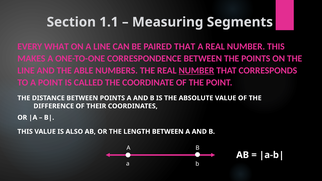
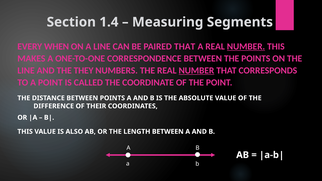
1.1: 1.1 -> 1.4 (109, 22)
WHAT: WHAT -> WHEN (57, 47)
NUMBER underline: none -> present (246, 47)
ABLE: ABLE -> THEY (84, 71)
